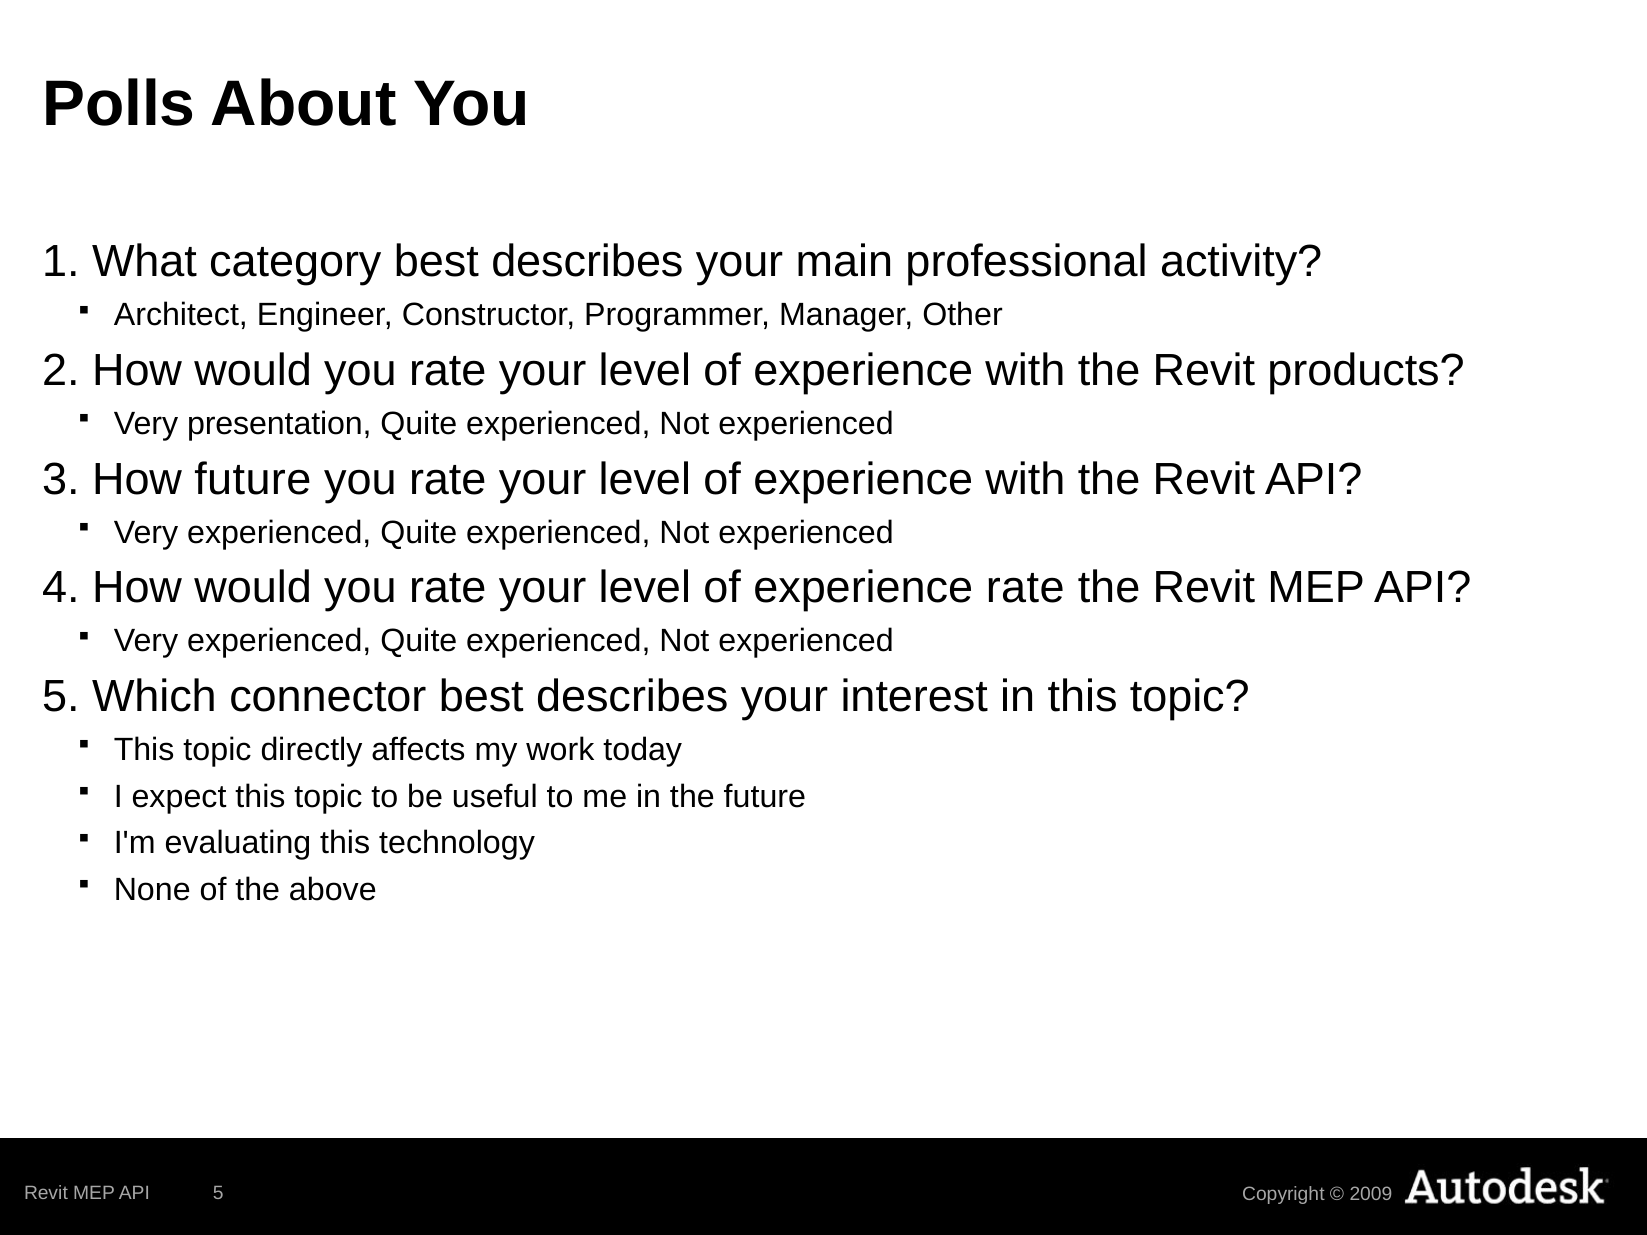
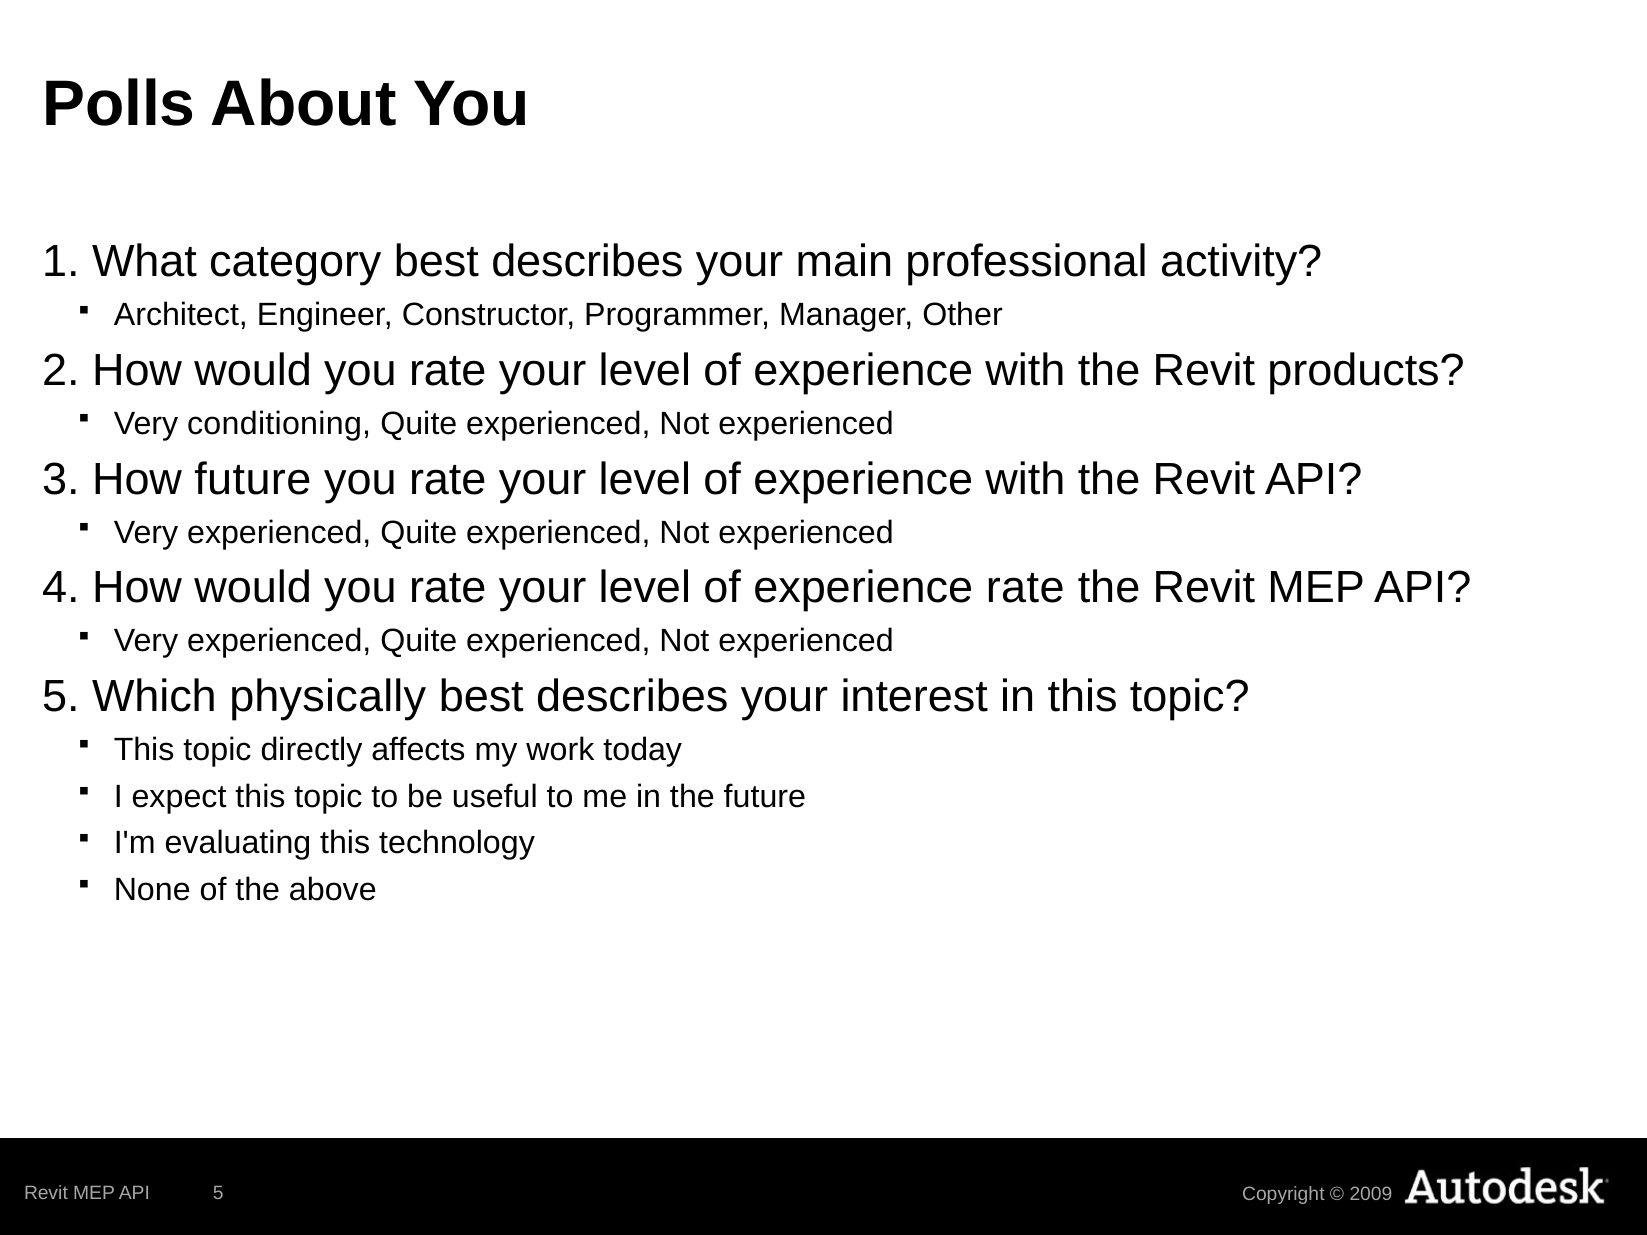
presentation: presentation -> conditioning (279, 424)
connector: connector -> physically (328, 697)
